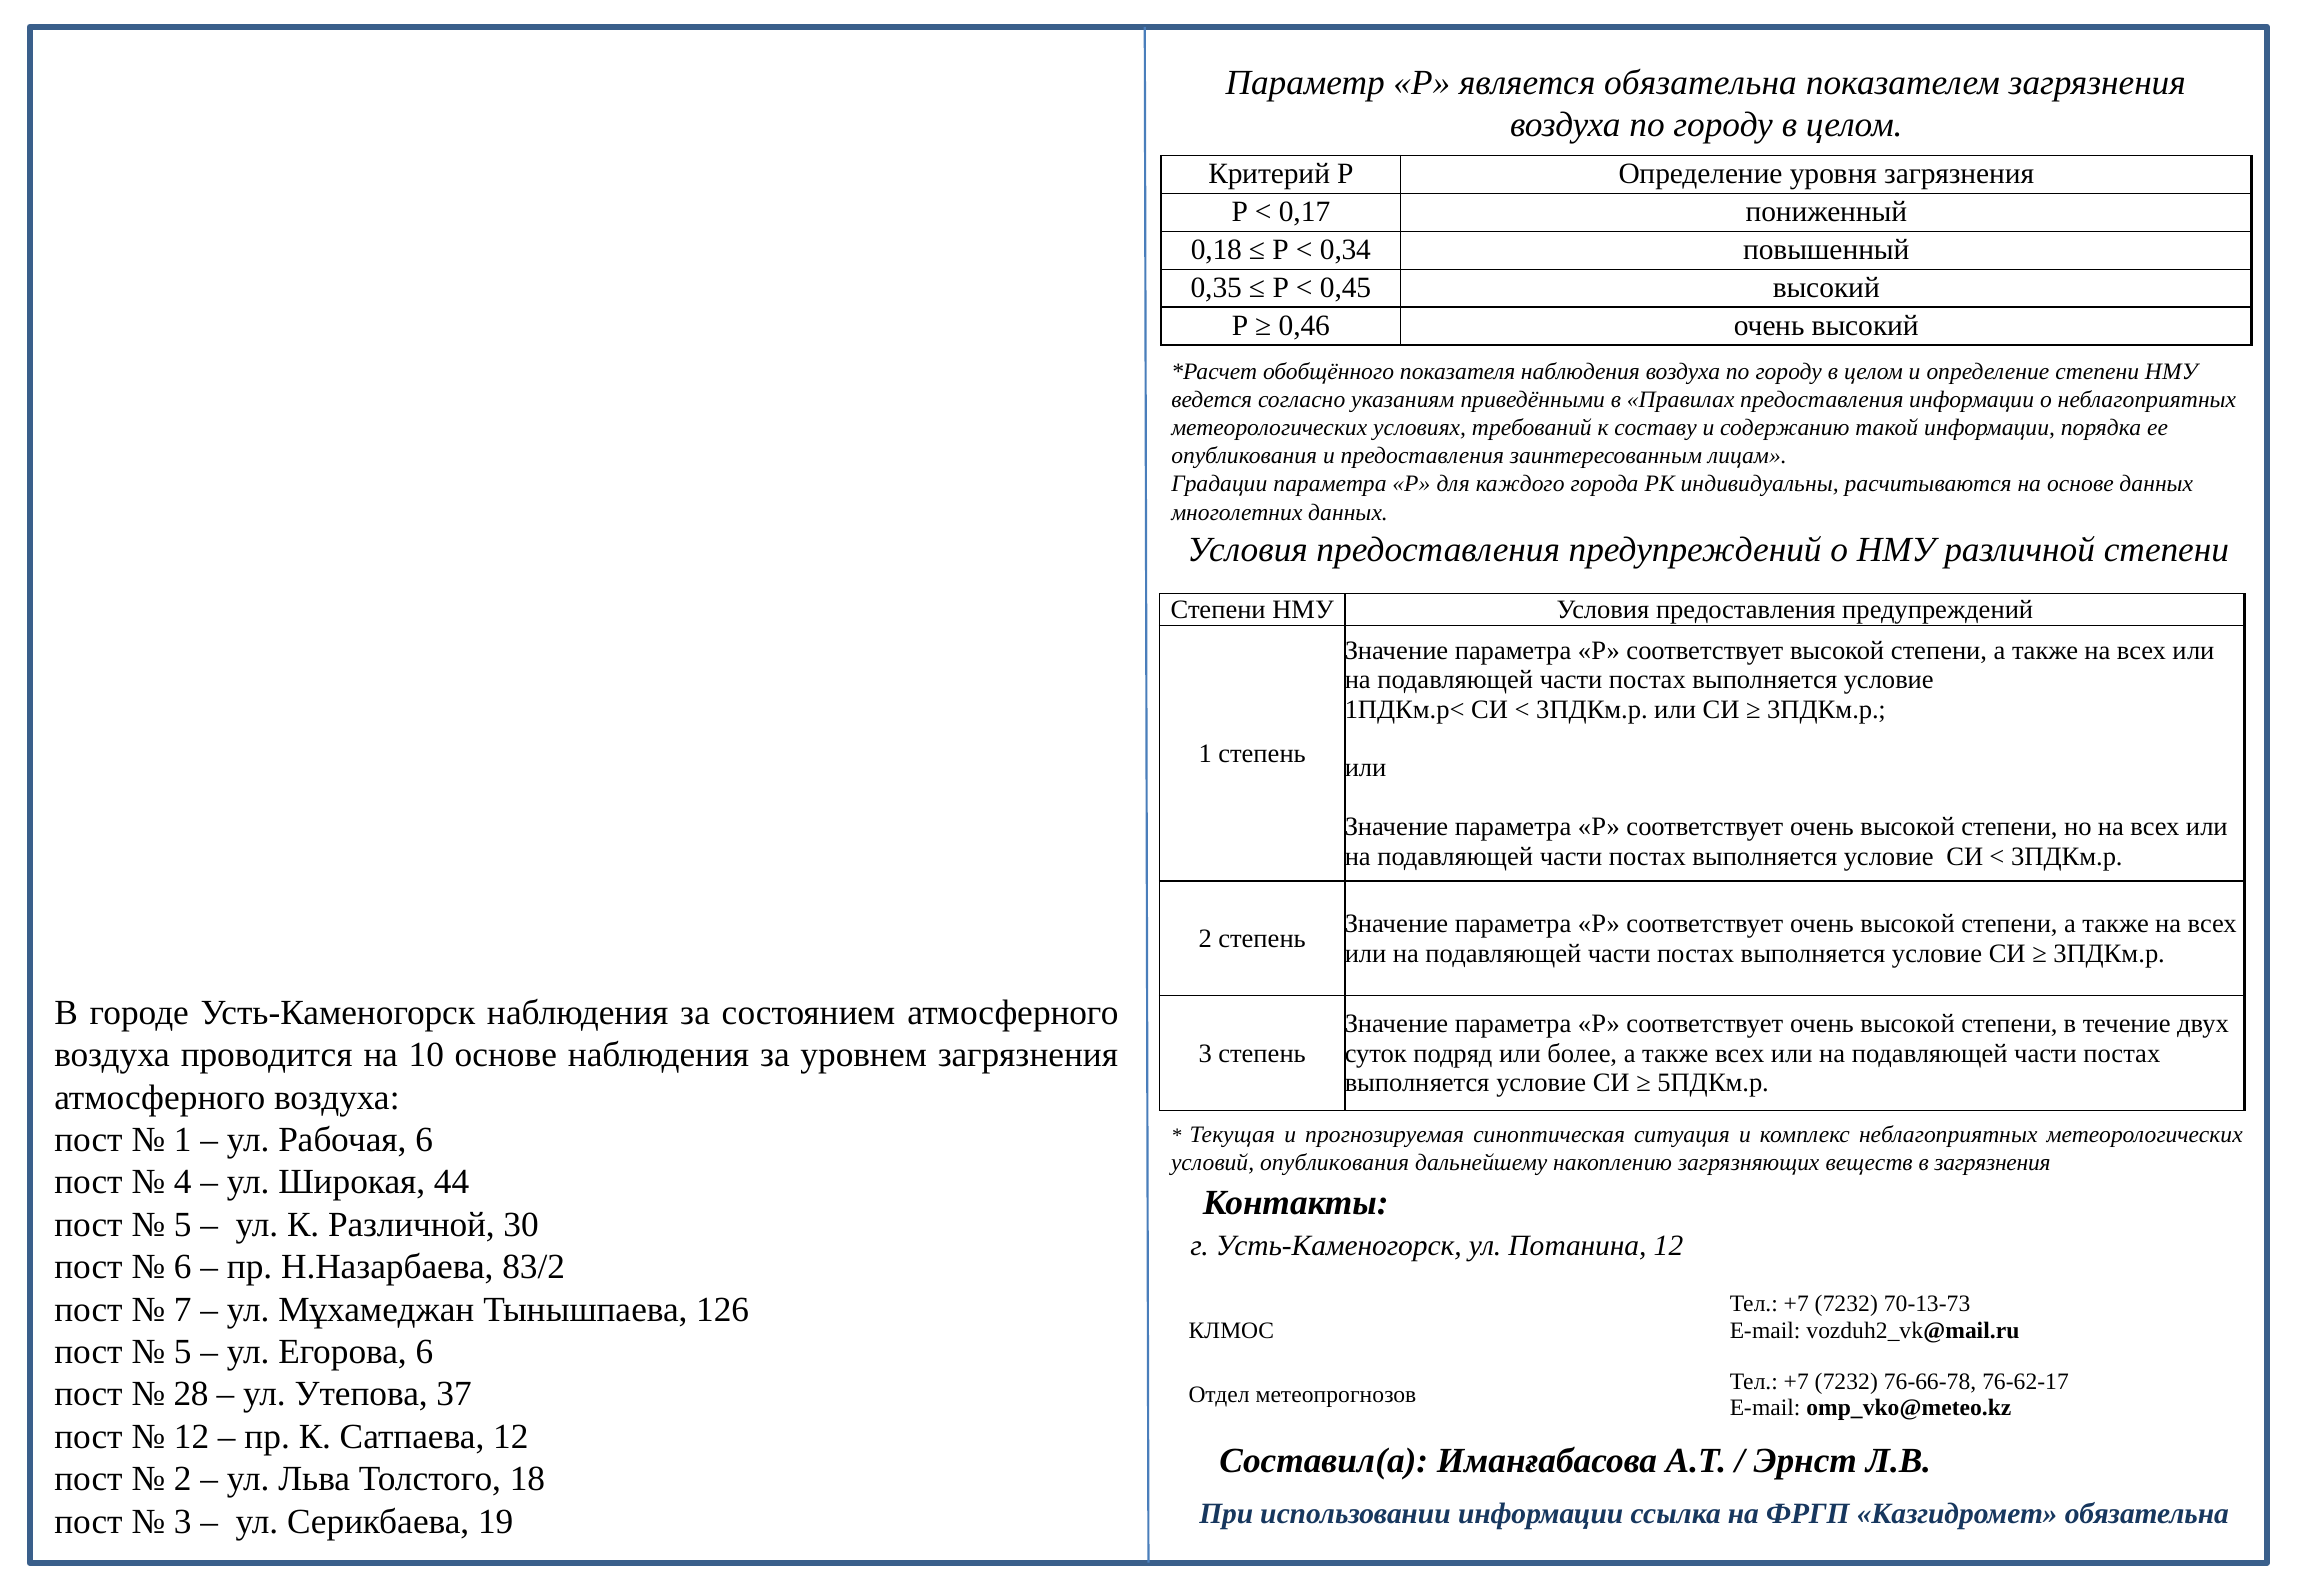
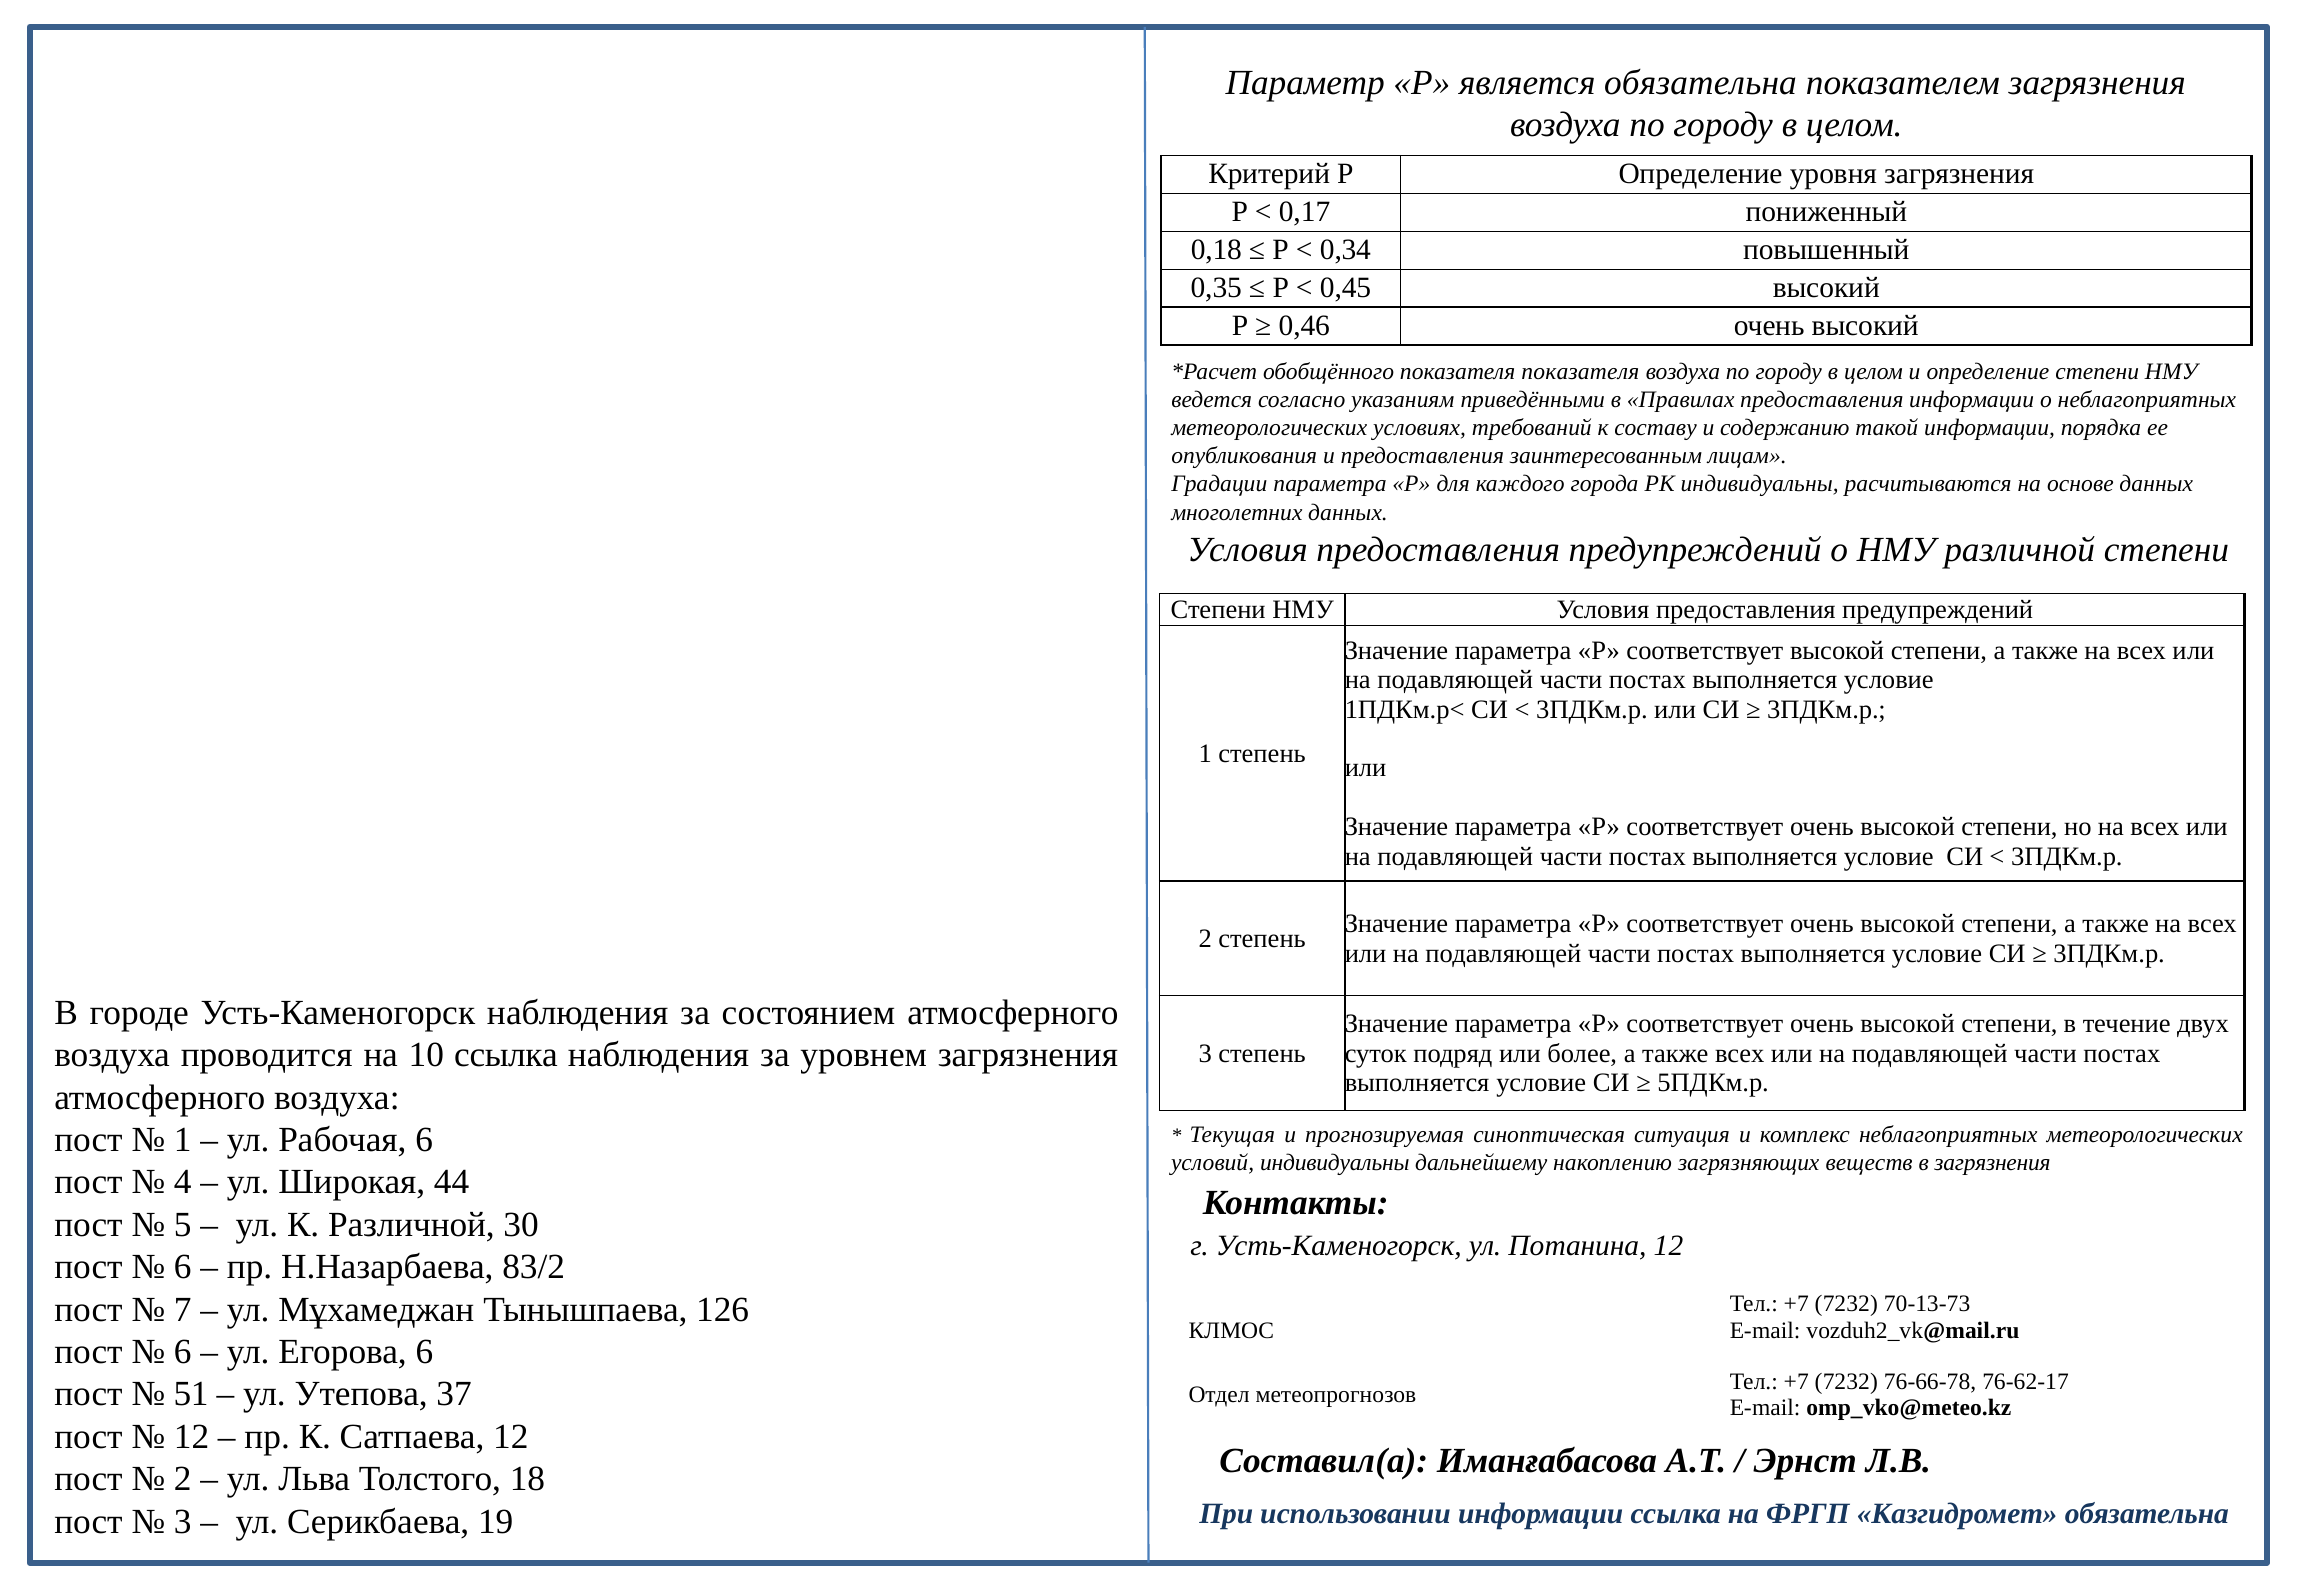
показателя наблюдения: наблюдения -> показателя (1580, 371)
10 основе: основе -> ссылка (506, 1055)
условий опубликования: опубликования -> индивидуальны (1335, 1163)
5: 5 -> 6 (183, 1352)
28: 28 -> 51 (191, 1394)
